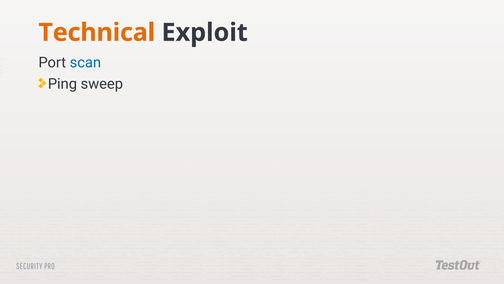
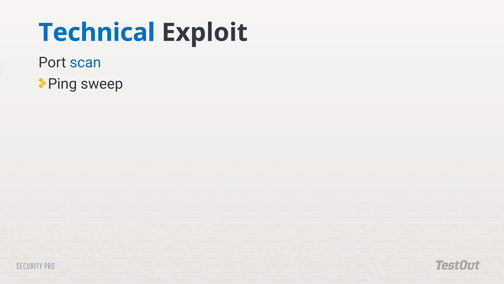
Technical colour: orange -> blue (97, 33)
